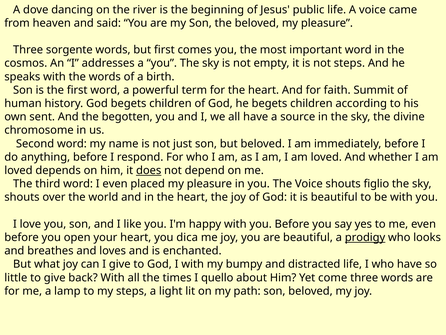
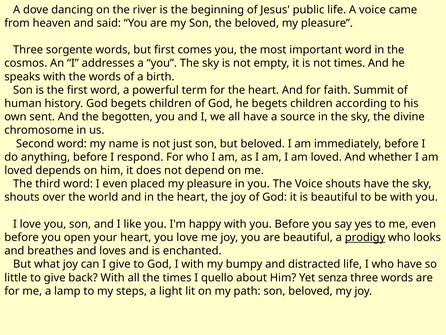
not steps: steps -> times (349, 63)
does underline: present -> none (149, 170)
shouts figlio: figlio -> have (376, 184)
you dica: dica -> love (187, 237)
come: come -> senza (333, 277)
